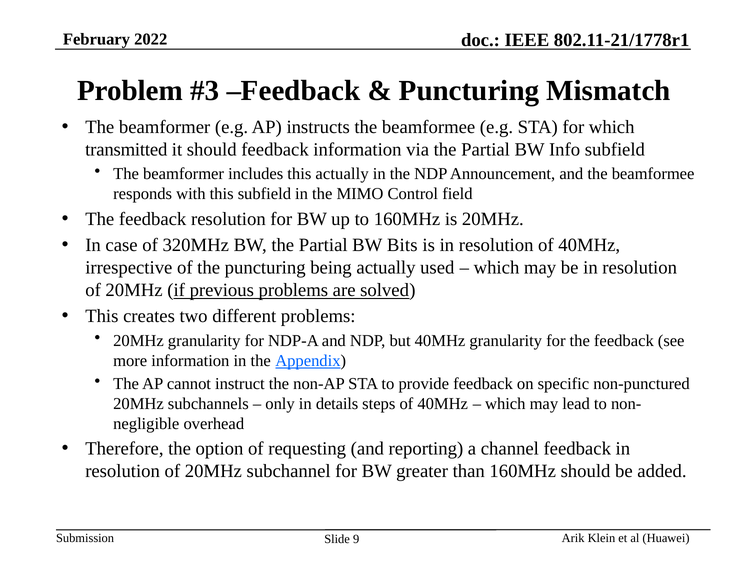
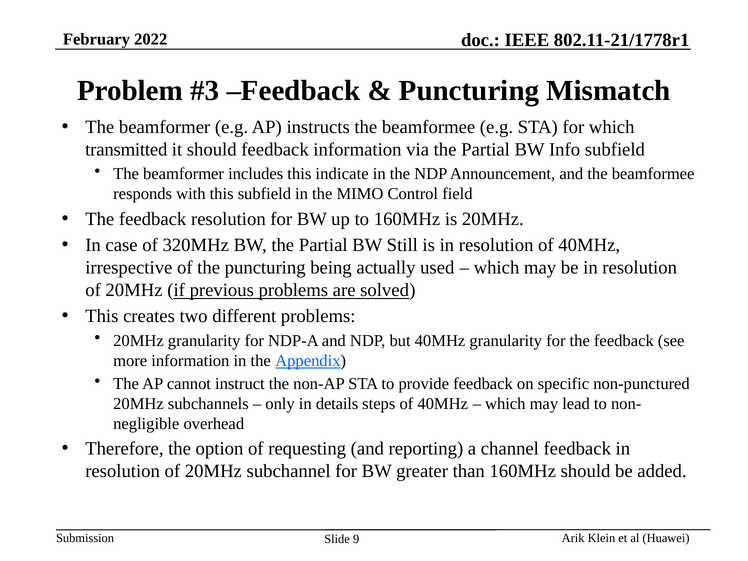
this actually: actually -> indicate (342, 174)
Bits: Bits -> Still (402, 245)
